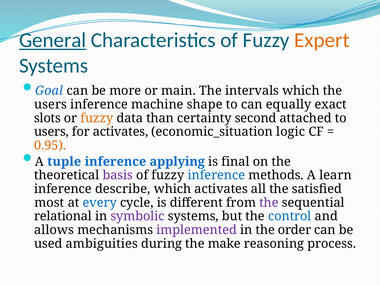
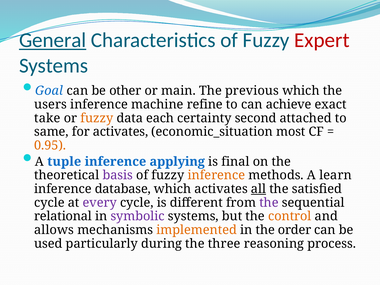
Expert colour: orange -> red (322, 40)
more: more -> other (125, 91)
intervals: intervals -> previous (252, 91)
shape: shape -> refine (205, 104)
equally: equally -> achieve (289, 104)
slots: slots -> take (47, 118)
than: than -> each (160, 118)
users: users -> same (51, 132)
logic: logic -> most (291, 132)
inference colour: blue -> orange (216, 175)
describe: describe -> database (123, 189)
all underline: none -> present (258, 189)
most: most -> cycle (49, 203)
every colour: blue -> purple (100, 203)
control colour: blue -> orange (290, 216)
implemented colour: purple -> orange (197, 230)
ambiguities: ambiguities -> particularly (102, 244)
make: make -> three (224, 244)
